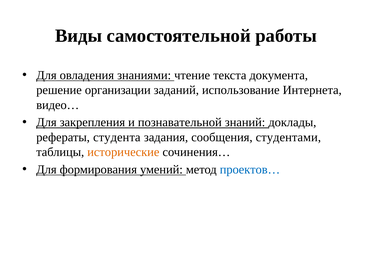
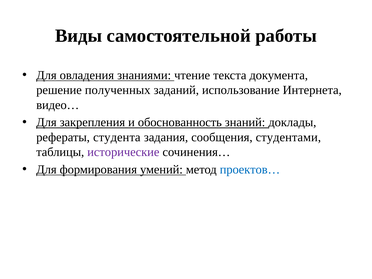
организации: организации -> полученных (118, 90)
познавательной: познавательной -> обоснованность (180, 122)
исторические colour: orange -> purple (123, 152)
